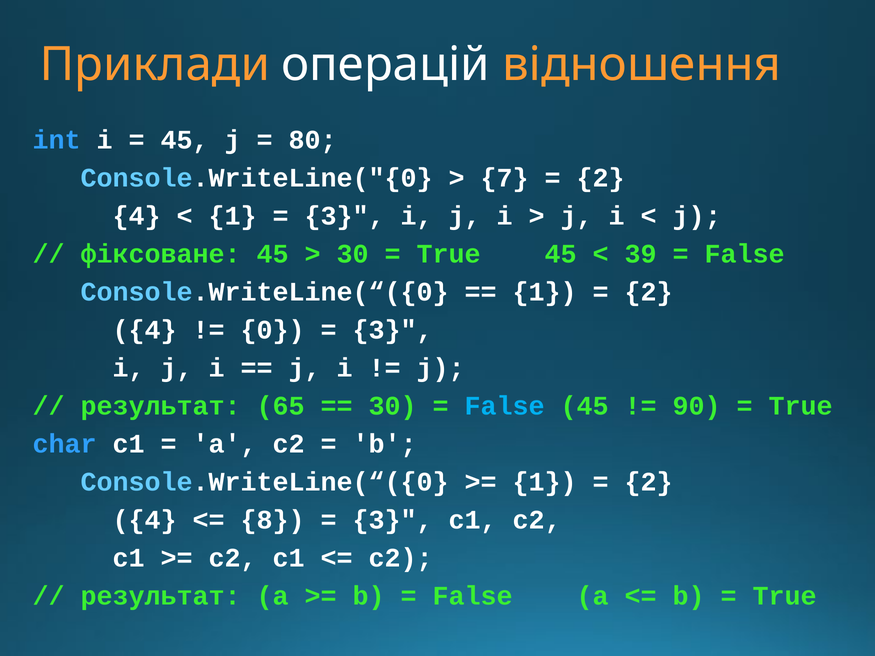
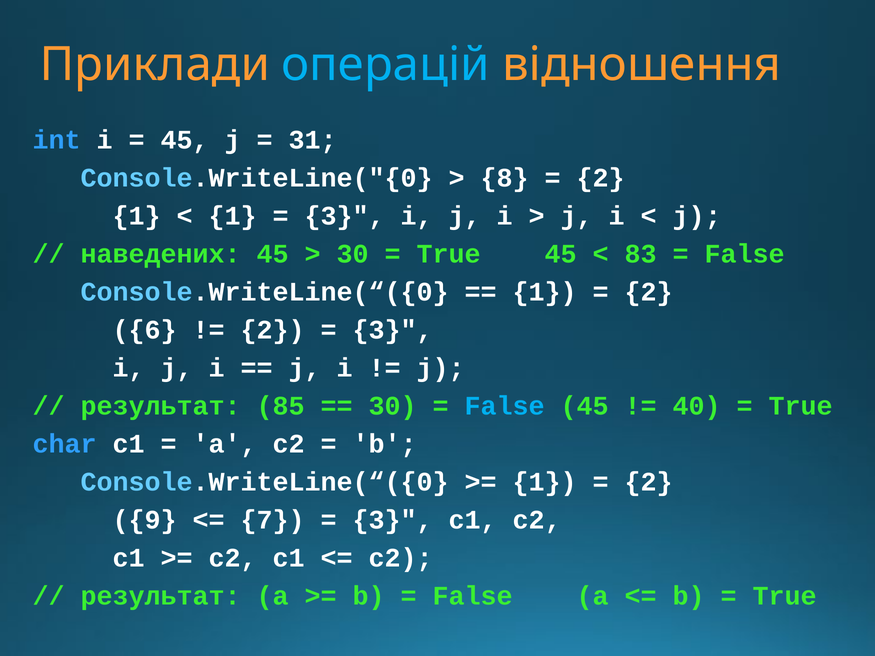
операцій colour: white -> light blue (385, 65)
80: 80 -> 31 (313, 140)
7: 7 -> 8 (505, 178)
4: 4 -> 1 (137, 216)
фіксоване: фіксоване -> наведених (161, 254)
39: 39 -> 83 (641, 254)
4: 4 -> 6 (145, 330)
0: 0 -> 2 (273, 330)
65: 65 -> 85 (281, 406)
90: 90 -> 40 (697, 406)
4: 4 -> 9 (145, 520)
8: 8 -> 7 (273, 520)
